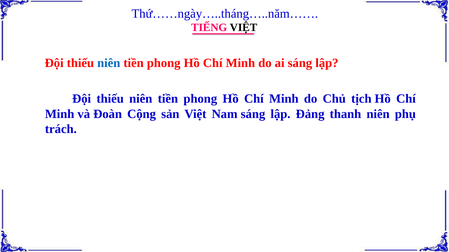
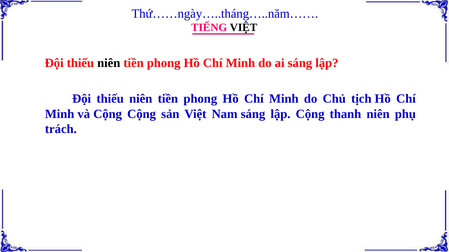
niên colour: blue -> black (109, 63)
và Đoàn: Đoàn -> Cộng (108, 114)
lập Đảng: Đảng -> Cộng (310, 114)
